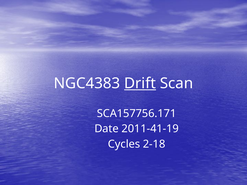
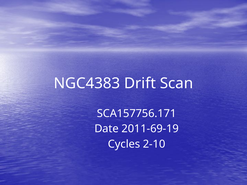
Drift underline: present -> none (140, 83)
2011-41-19: 2011-41-19 -> 2011-69-19 (150, 129)
2-18: 2-18 -> 2-10 (154, 144)
